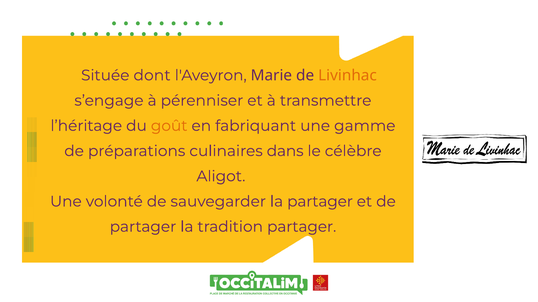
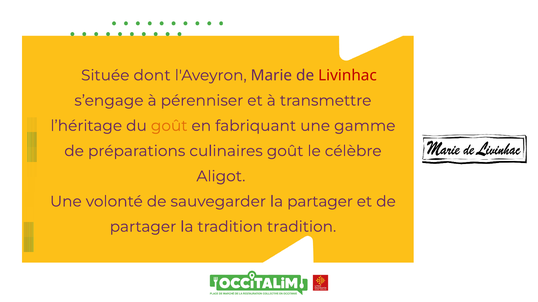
Livinhac colour: orange -> red (347, 75)
culinaires dans: dans -> goût (285, 151)
tradition partager: partager -> tradition (302, 227)
